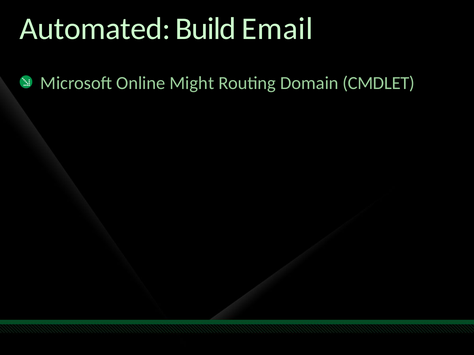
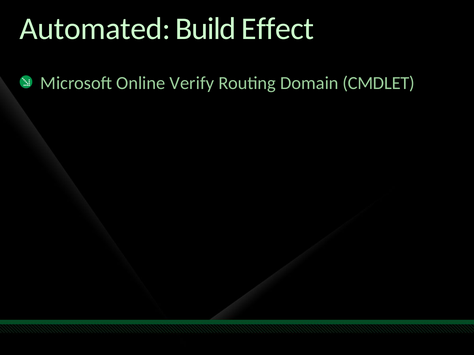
Email: Email -> Effect (278, 29)
Might: Might -> Verify (192, 83)
